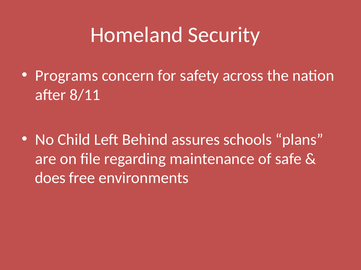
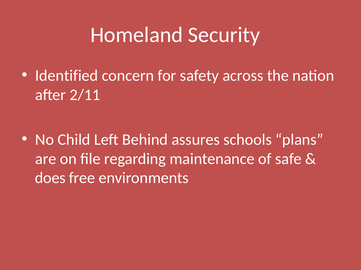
Programs: Programs -> Identified (67, 76)
8/11: 8/11 -> 2/11 (85, 95)
